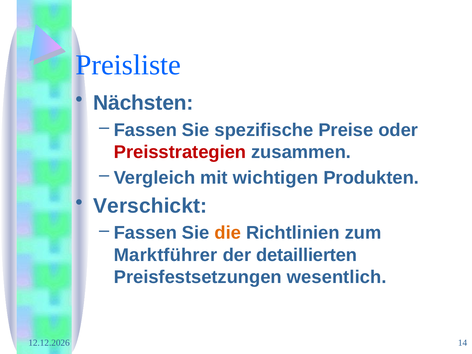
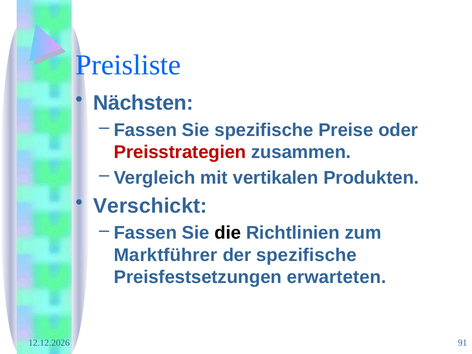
wichtigen: wichtigen -> vertikalen (276, 178)
die colour: orange -> black (228, 233)
der detaillierten: detaillierten -> spezifische (307, 255)
wesentlich: wesentlich -> erwarteten (337, 277)
14: 14 -> 91 (463, 343)
